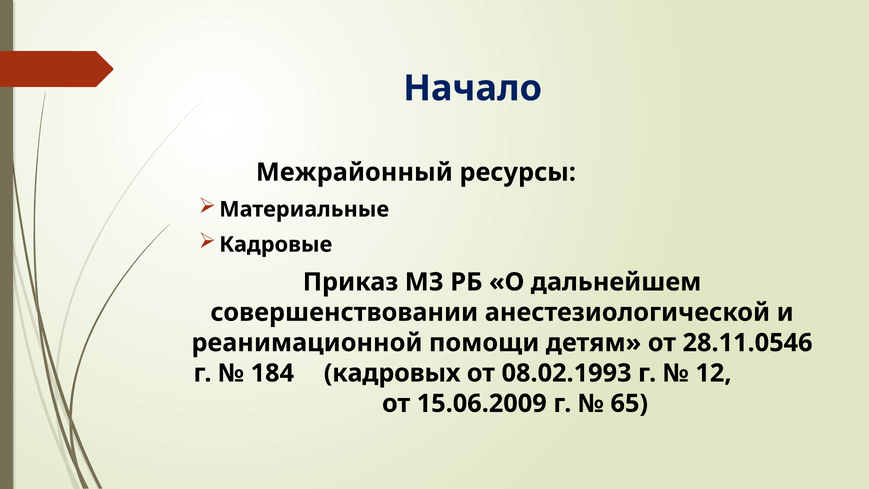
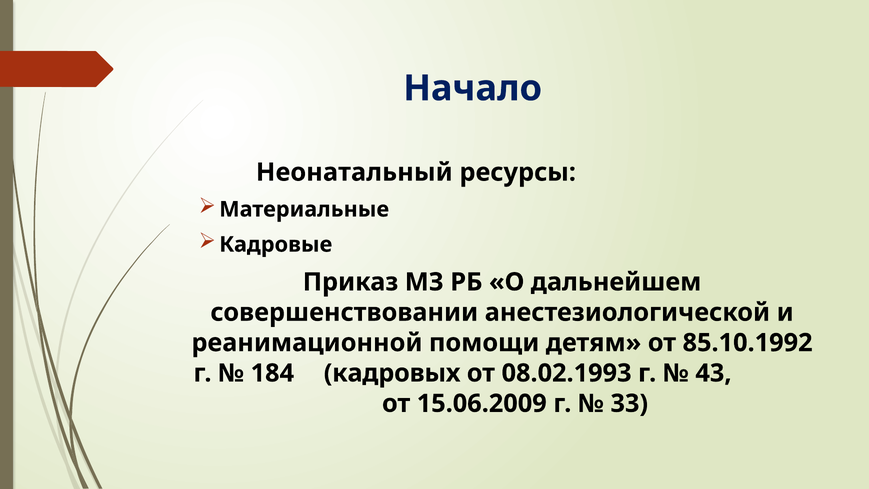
Межрайонный: Межрайонный -> Неонатальный (354, 172)
28.11.0546: 28.11.0546 -> 85.10.1992 (748, 343)
12: 12 -> 43 (713, 373)
65: 65 -> 33 (629, 403)
